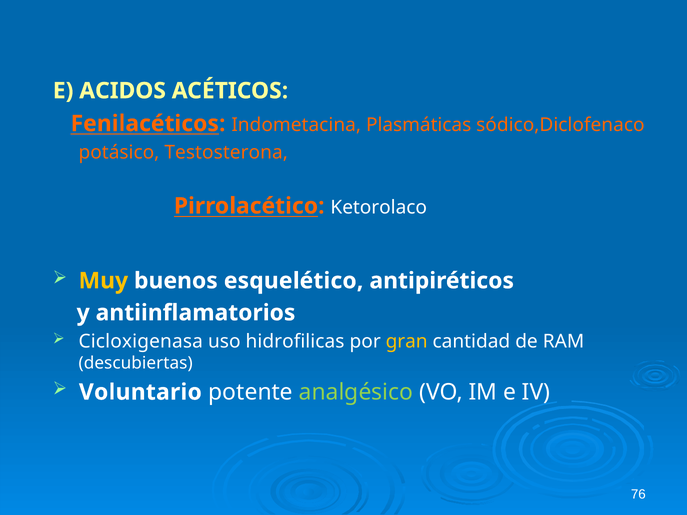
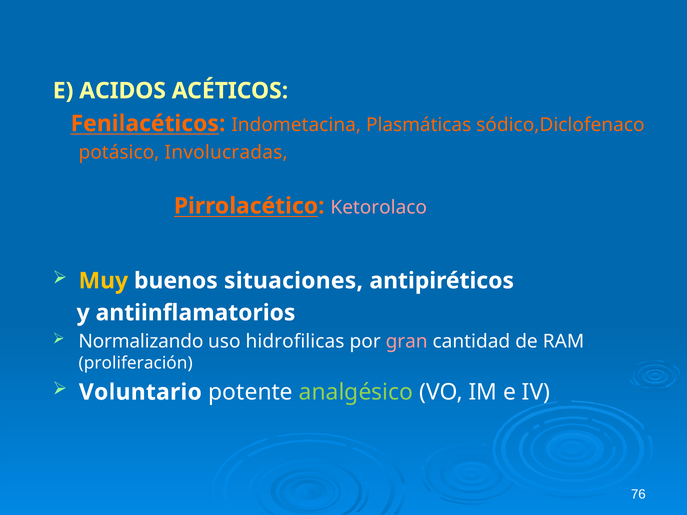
Testosterona: Testosterona -> Involucradas (226, 152)
Ketorolaco colour: white -> pink (379, 207)
esquelético: esquelético -> situaciones (294, 281)
Cicloxigenasa: Cicloxigenasa -> Normalizando (141, 342)
gran colour: yellow -> pink (407, 342)
descubiertas: descubiertas -> proliferación (136, 363)
